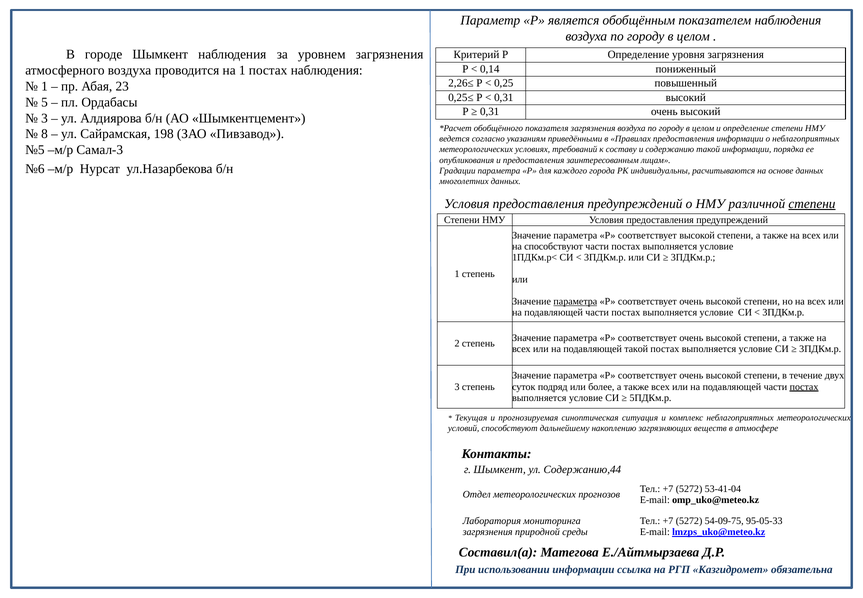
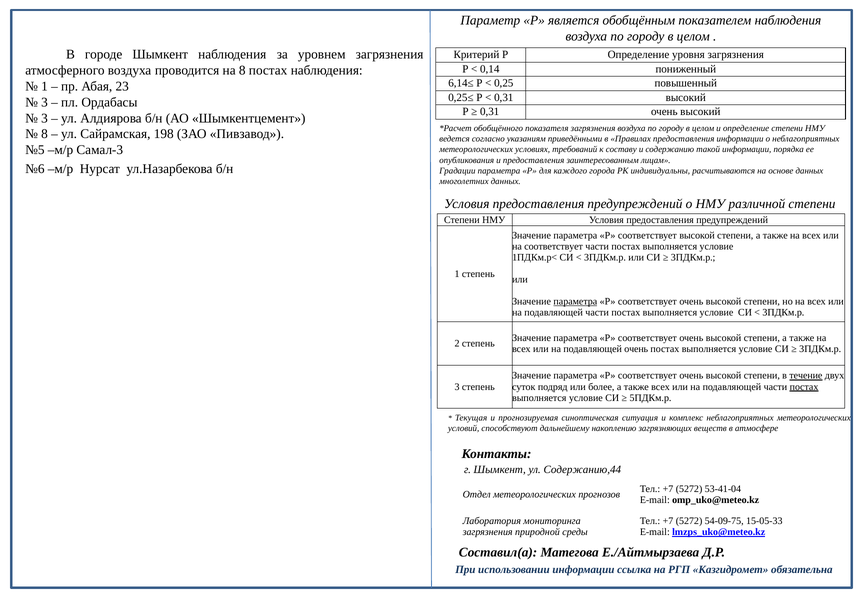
на 1: 1 -> 8 (242, 70)
2,26≤: 2,26≤ -> 6,14≤ (461, 83)
5: 5 -> 3 (45, 102)
степени underline: present -> none (812, 203)
на способствуют: способствуют -> соответствует (554, 246)
подавляющей такой: такой -> очень (636, 349)
течение underline: none -> present (806, 375)
95-05-33: 95-05-33 -> 15-05-33 (764, 521)
